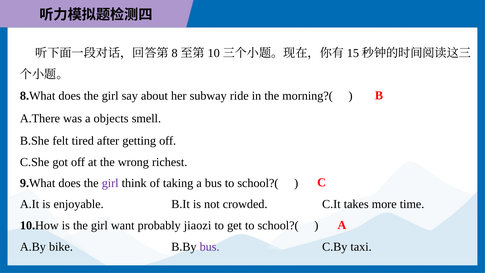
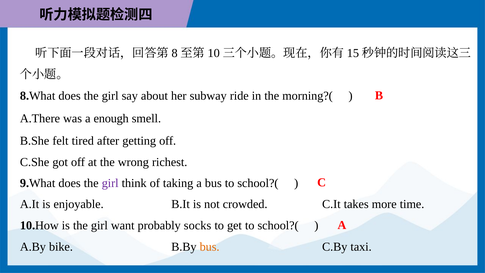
objects: objects -> enough (111, 118)
jiaozi: jiaozi -> socks (198, 225)
bus colour: purple -> orange (210, 247)
